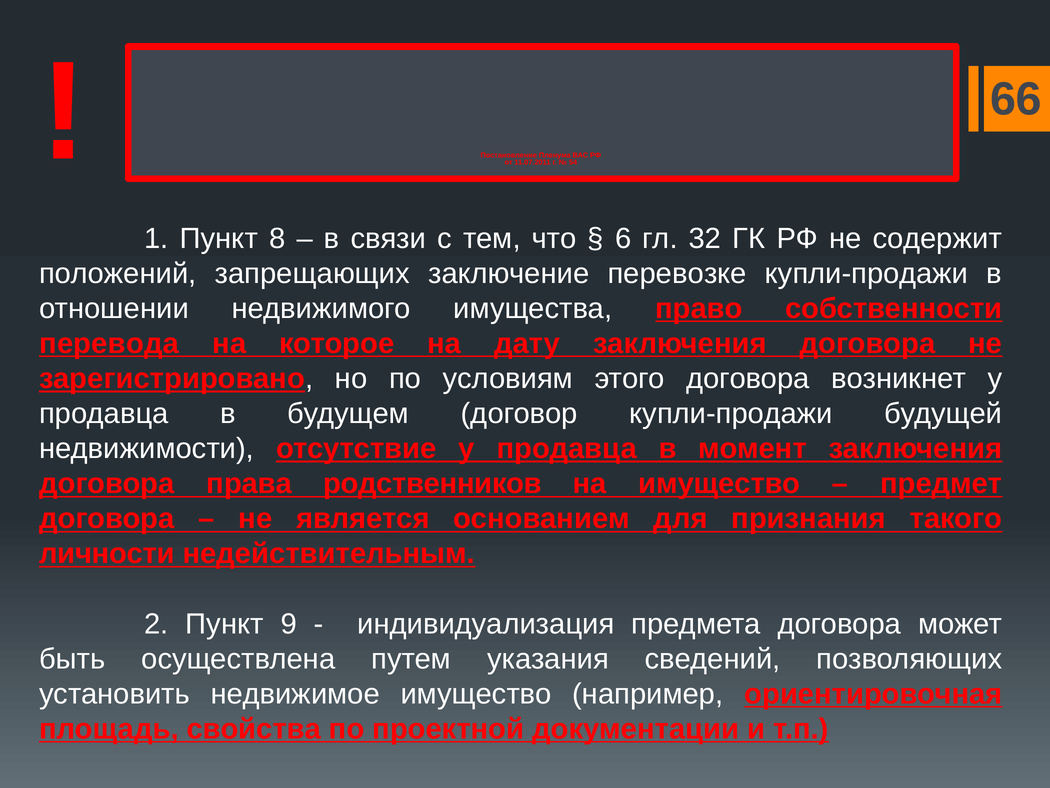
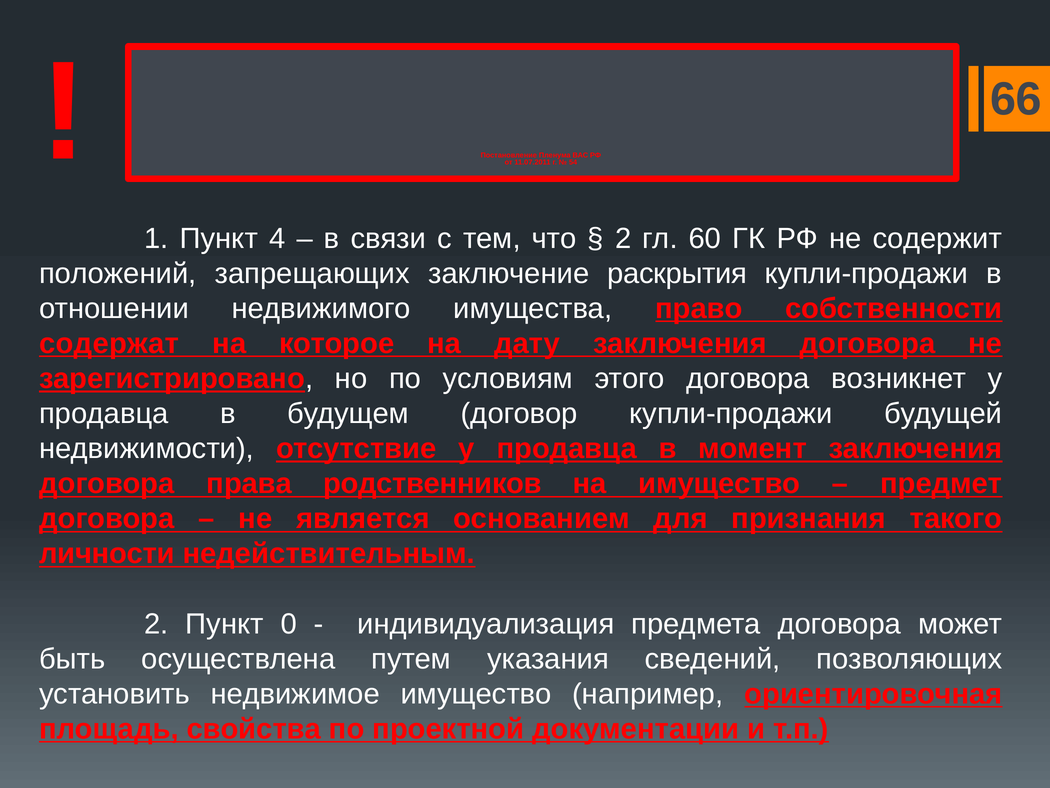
8: 8 -> 4 (277, 238)
6: 6 -> 2 (623, 238)
32: 32 -> 60 (705, 238)
перевозке: перевозке -> раскрытия (677, 273)
перевода: перевода -> содержат (109, 343)
9: 9 -> 0 (289, 623)
